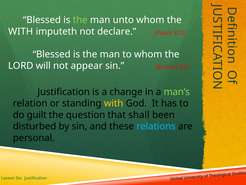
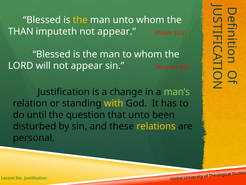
the colour: light green -> yellow (80, 20)
WITH: WITH -> THAN (21, 31)
imputeth not declare: declare -> appear (117, 31)
guilt: guilt -> until (37, 115)
that shall: shall -> unto (139, 115)
relations colour: light blue -> yellow (156, 126)
